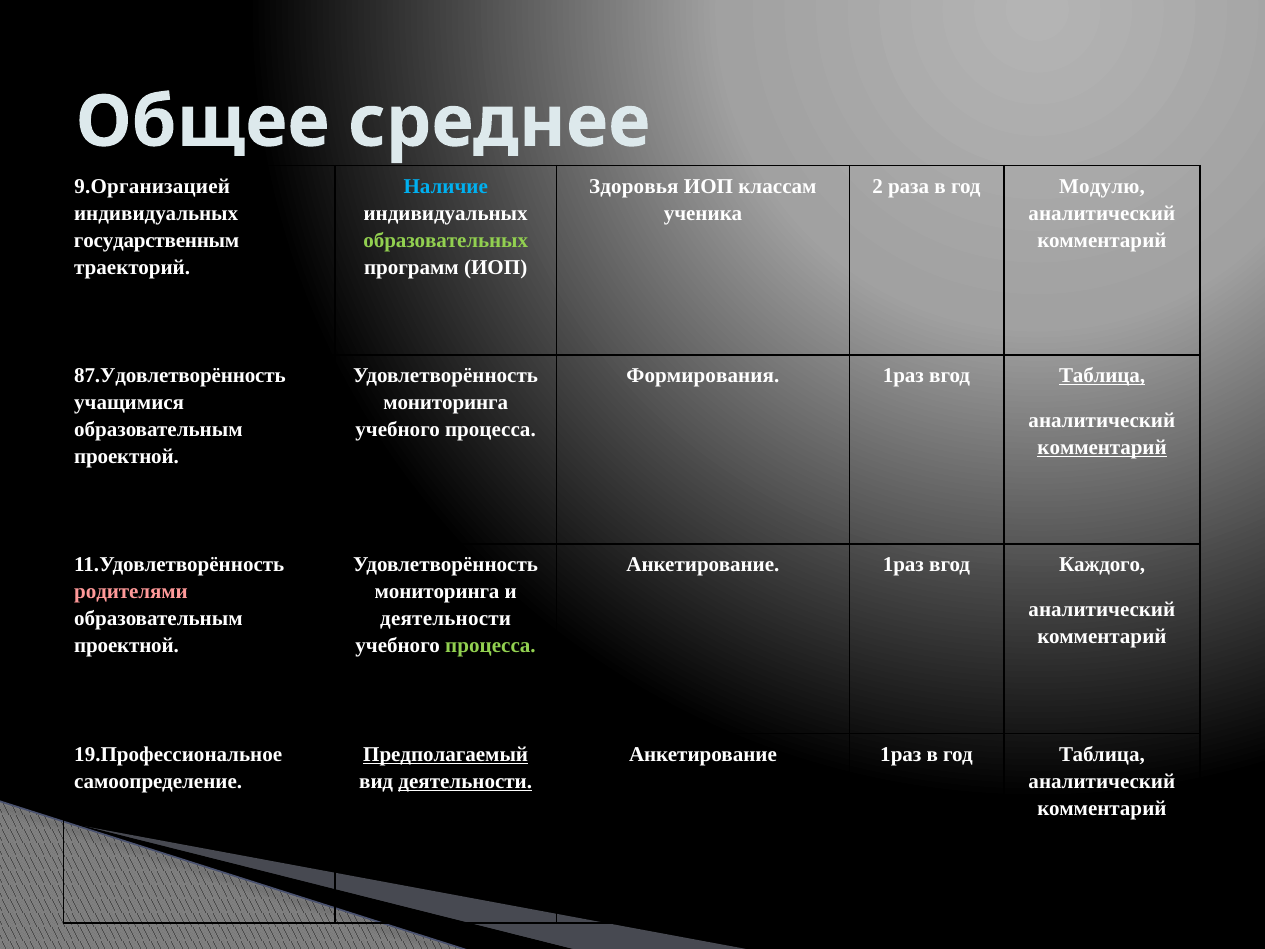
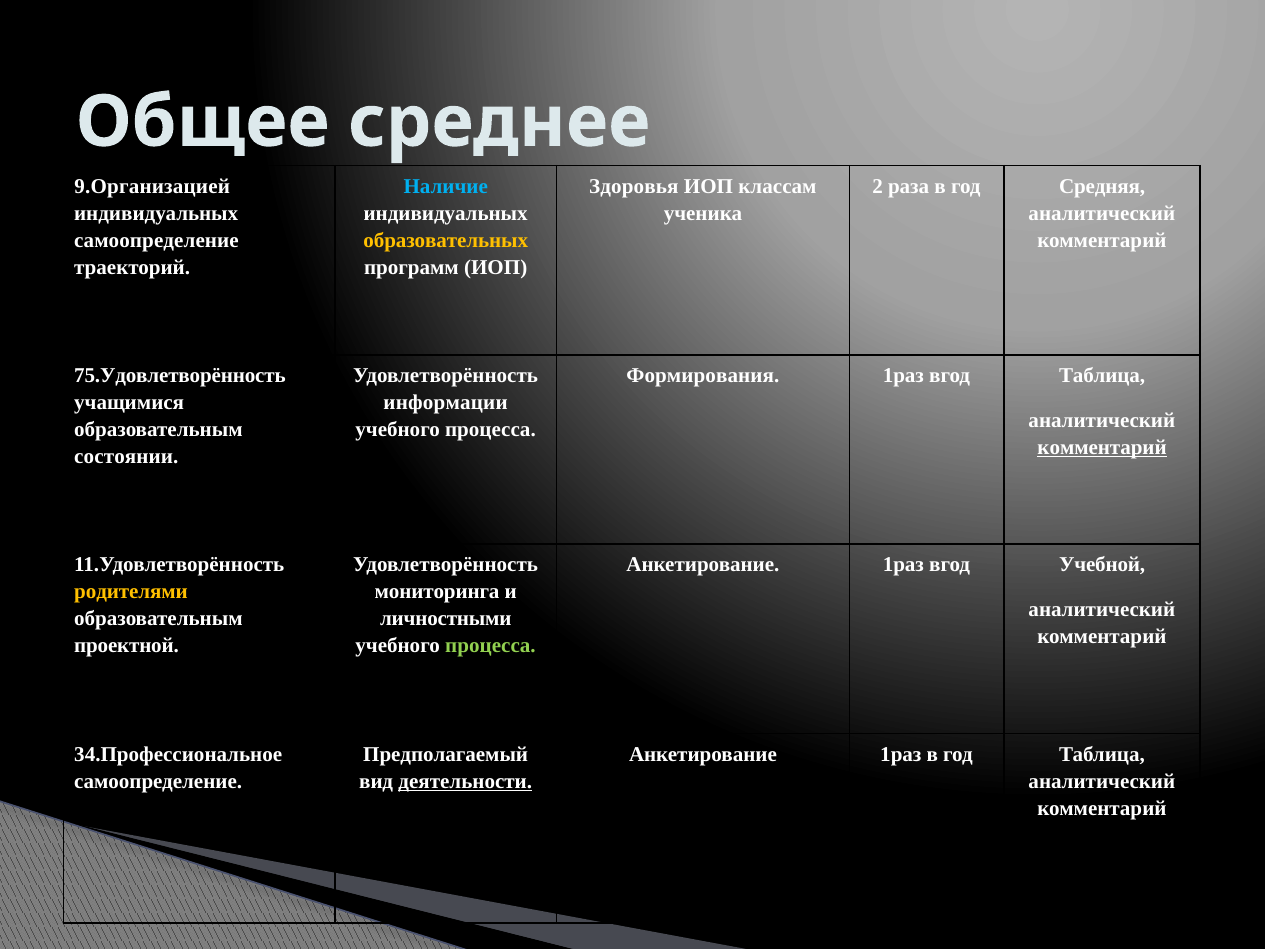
Модулю: Модулю -> Средняя (1102, 186)
государственным: государственным -> самоопределение (156, 240)
образовательных colour: light green -> yellow (446, 240)
87.Удовлетворённость: 87.Удовлетворённость -> 75.Удовлетворённость (180, 376)
Таблица underline: present -> none (1102, 376)
мониторинга: мониторинга -> информации (446, 402)
проектной: проектной -> состоянии (126, 456)
Каждого: Каждого -> Учебной (1102, 565)
родителями colour: pink -> yellow (131, 592)
деятельности: деятельности -> личностными (446, 619)
19.Профессиональное: 19.Профессиональное -> 34.Профессиональное (178, 754)
Предполагаемый underline: present -> none (446, 754)
